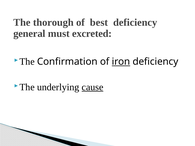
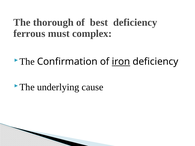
general: general -> ferrous (29, 34)
excreted: excreted -> complex (92, 34)
cause underline: present -> none (93, 87)
